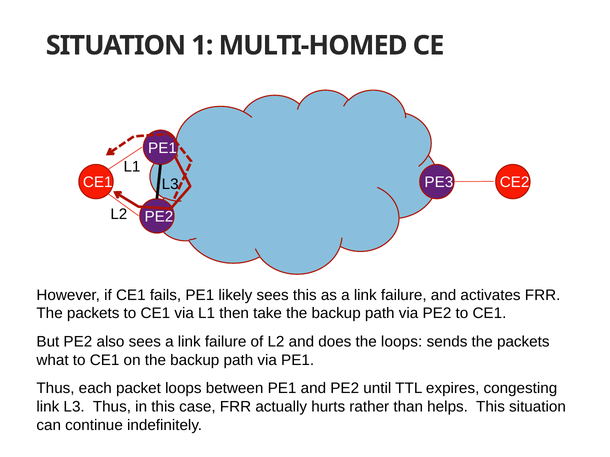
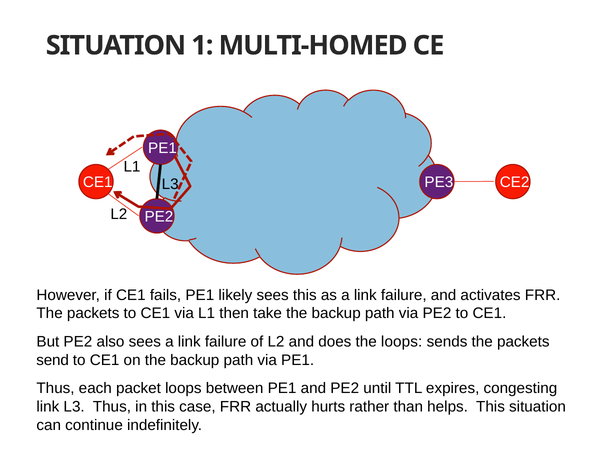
what: what -> send (53, 360)
